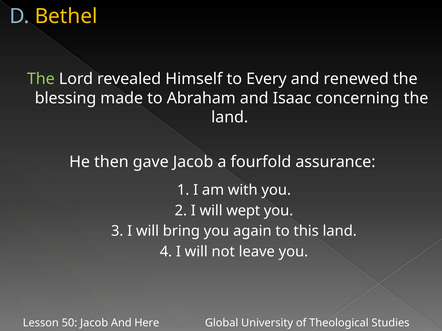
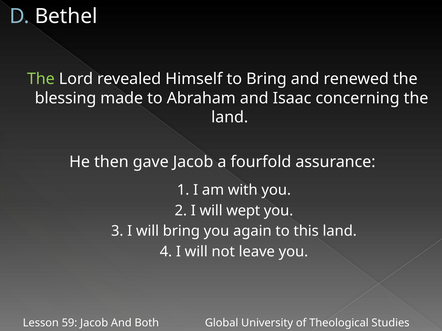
Bethel colour: yellow -> white (66, 16)
to Every: Every -> Bring (266, 79)
50: 50 -> 59 (69, 323)
Here: Here -> Both (147, 323)
